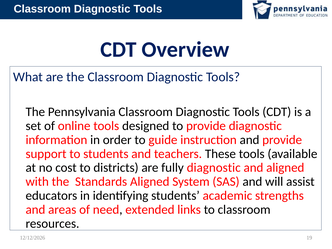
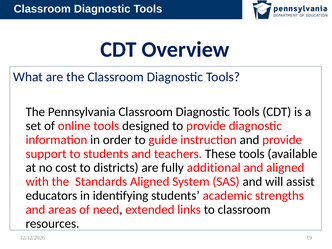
fully diagnostic: diagnostic -> additional (214, 168)
